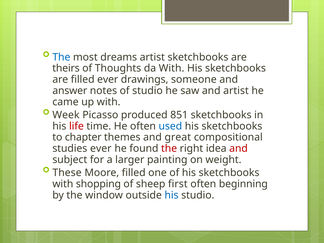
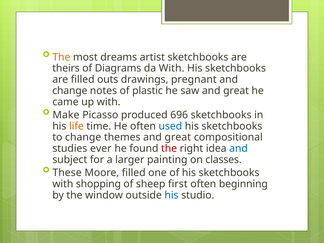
The colour: blue -> orange (61, 57)
Thoughts: Thoughts -> Diagrams (118, 68)
filled ever: ever -> outs (108, 79)
someone: someone -> pregnant (194, 79)
answer: answer -> change (70, 91)
of studio: studio -> plastic (148, 91)
saw and artist: artist -> great (236, 91)
Week: Week -> Make (66, 115)
851: 851 -> 696 (179, 115)
life colour: red -> orange (76, 126)
to chapter: chapter -> change (83, 137)
and colour: red -> blue (239, 148)
weight: weight -> classes (224, 160)
